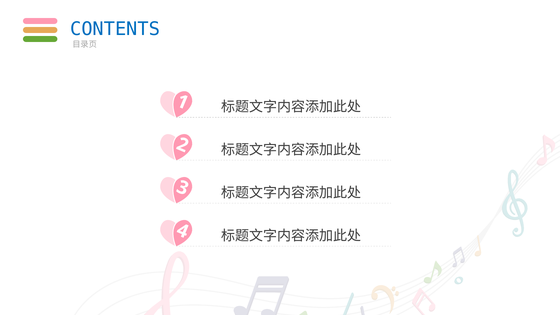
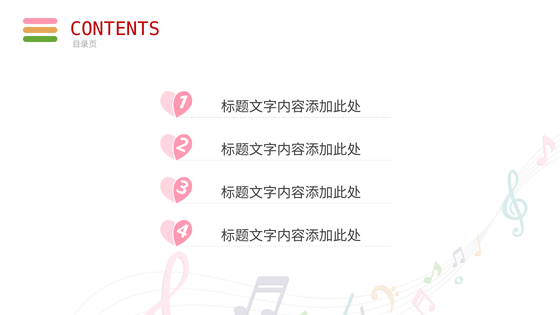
CONTENTS colour: blue -> red (115, 29)
